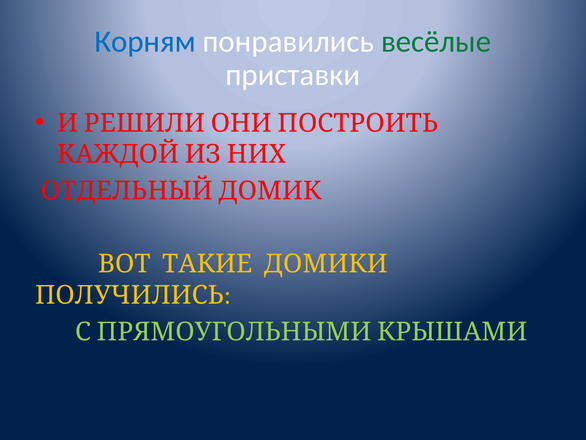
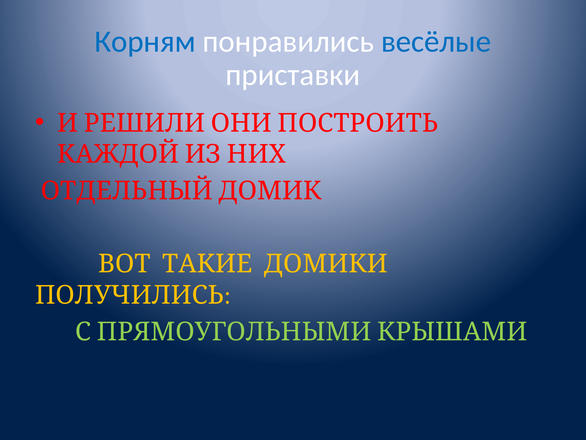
весёлые colour: green -> blue (436, 42)
